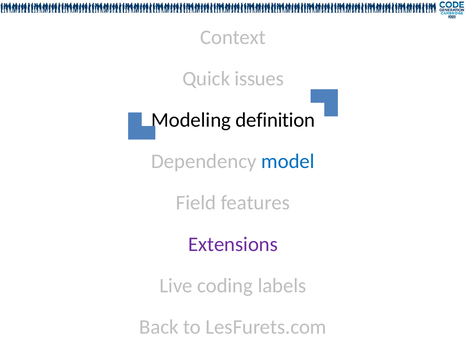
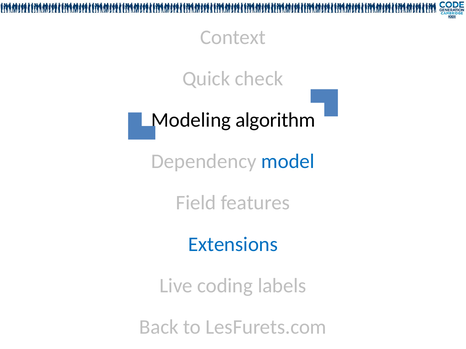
issues: issues -> check (259, 79)
definition: definition -> algorithm (275, 120)
Extensions colour: purple -> blue (233, 245)
